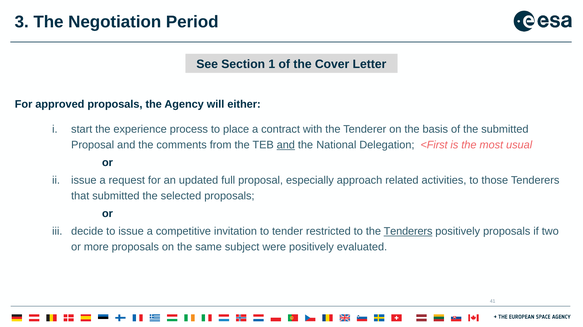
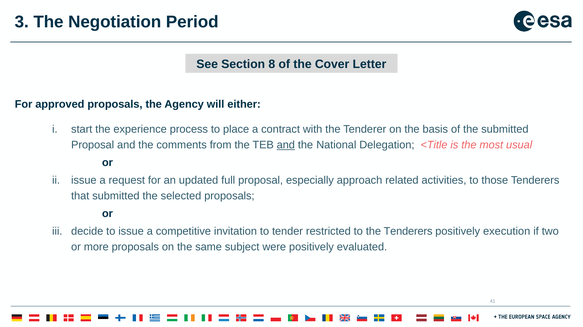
1: 1 -> 8 (272, 64)
<First: <First -> <Title (434, 145)
Tenderers underline: present -> none (408, 231)
positively proposals: proposals -> execution (507, 231)
